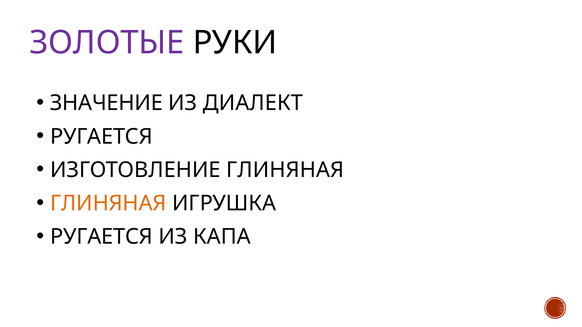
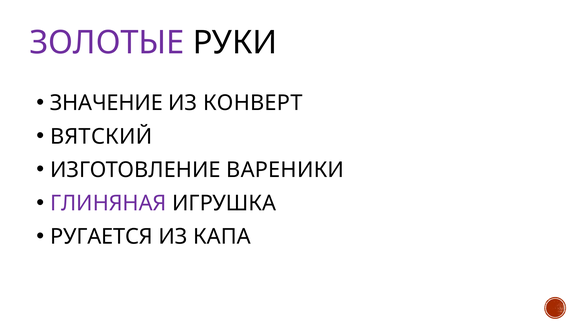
ДИАЛЕКТ: ДИАЛЕКТ -> КОНВЕРТ (253, 103)
РУГАЕТСЯ: РУГАЕТСЯ -> ВЯТСКИЙ (101, 137)
ИЗГОТОВЛЕНИЕ ГЛИНЯНАЯ: ГЛИНЯНАЯ -> ВАРЕНИКИ (285, 170)
ГЛИНЯНАЯ colour: orange -> purple (108, 204)
